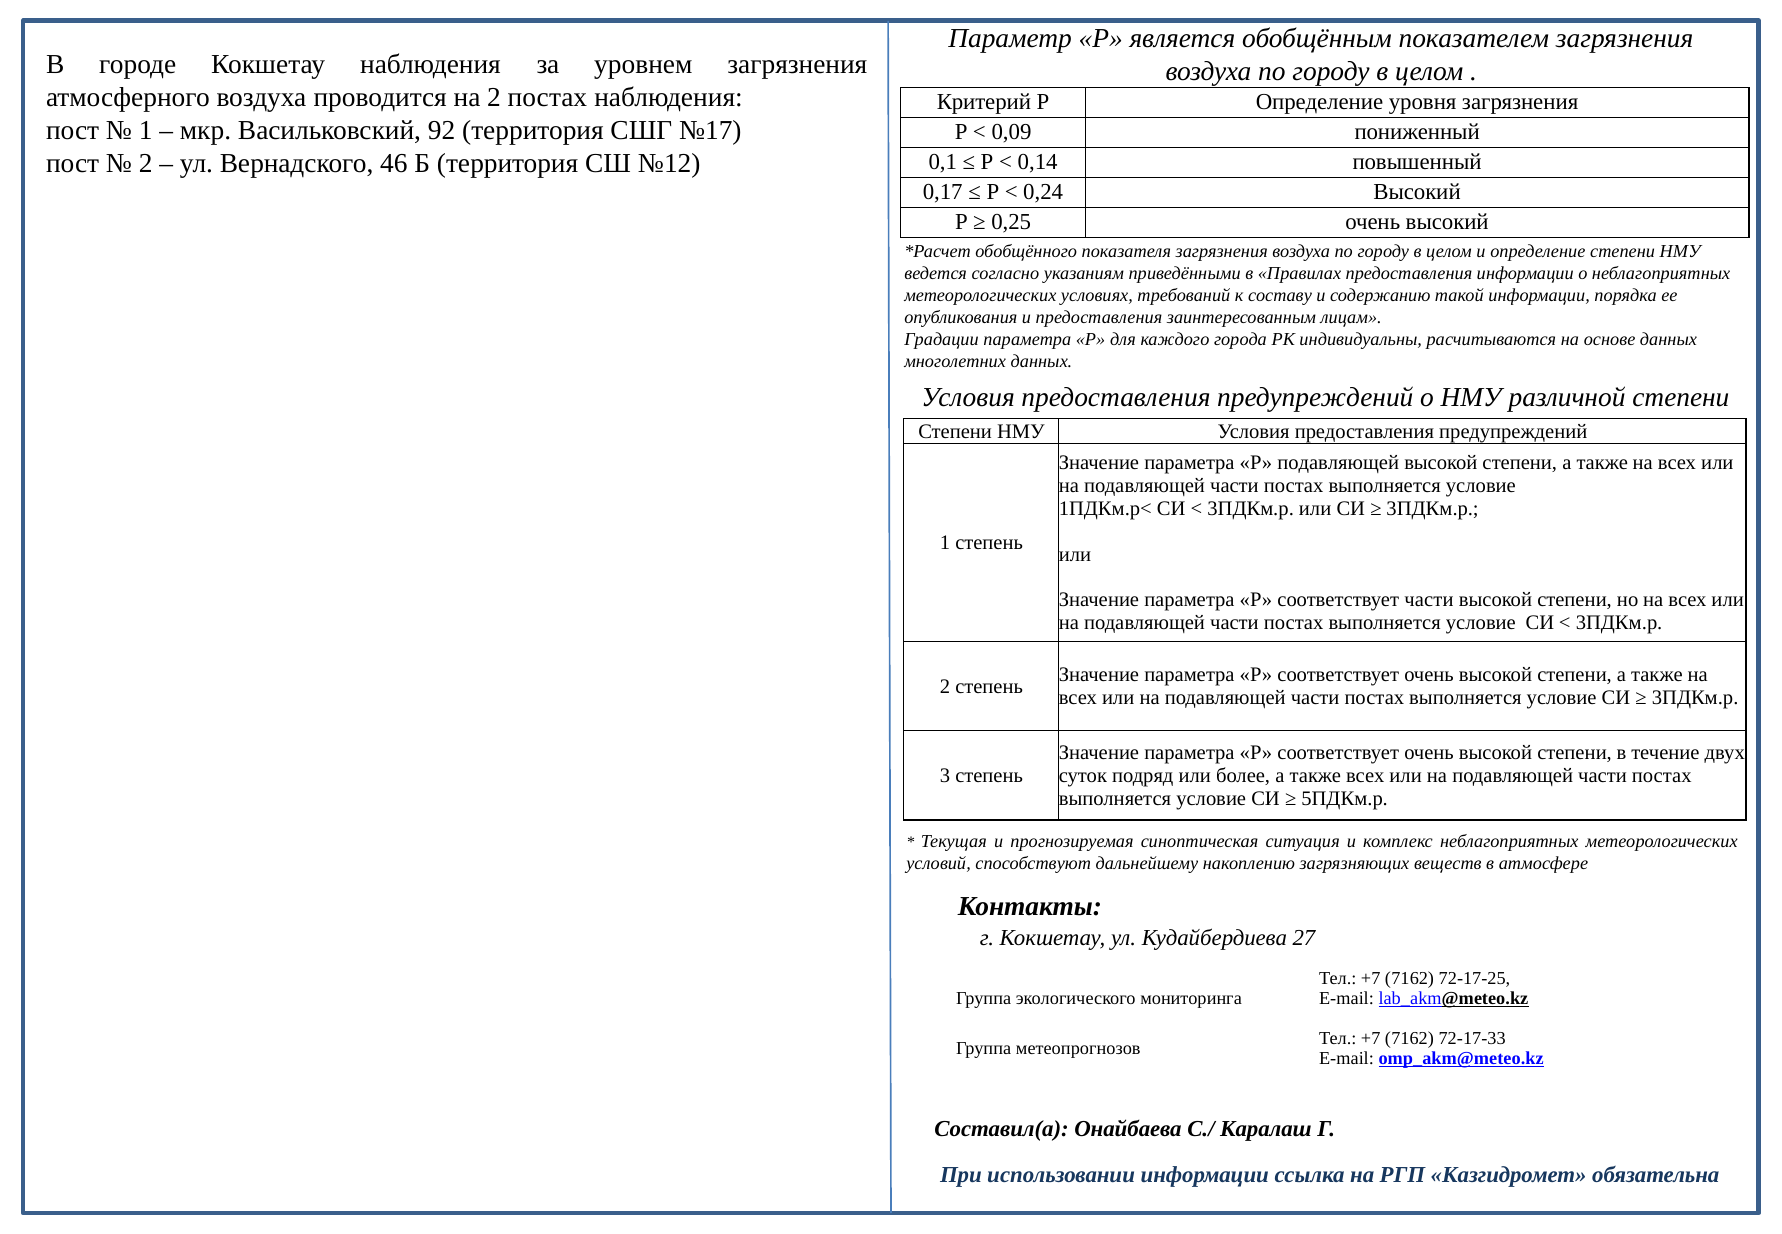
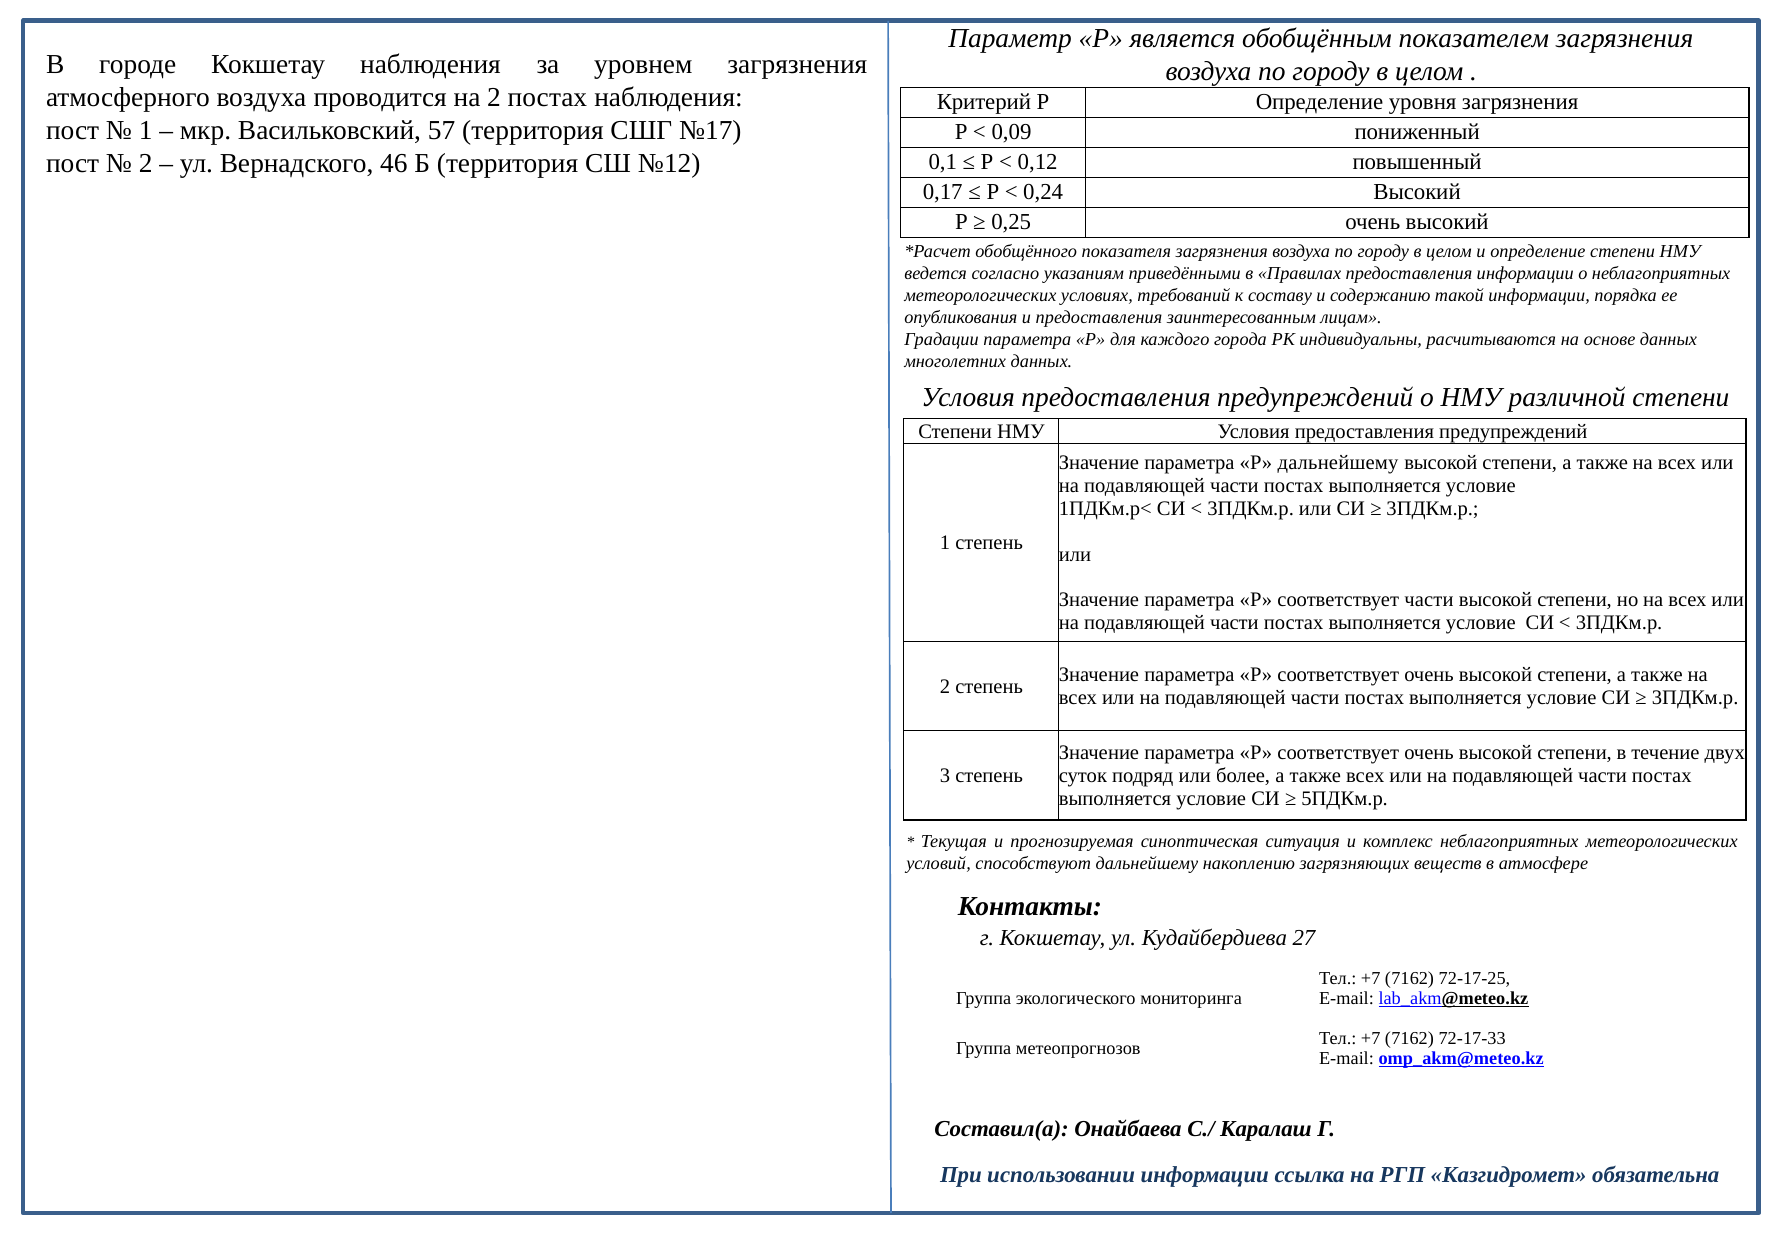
92: 92 -> 57 (442, 131)
0,14: 0,14 -> 0,12 (1038, 162)
Р подавляющей: подавляющей -> дальнейшему (1338, 463)
